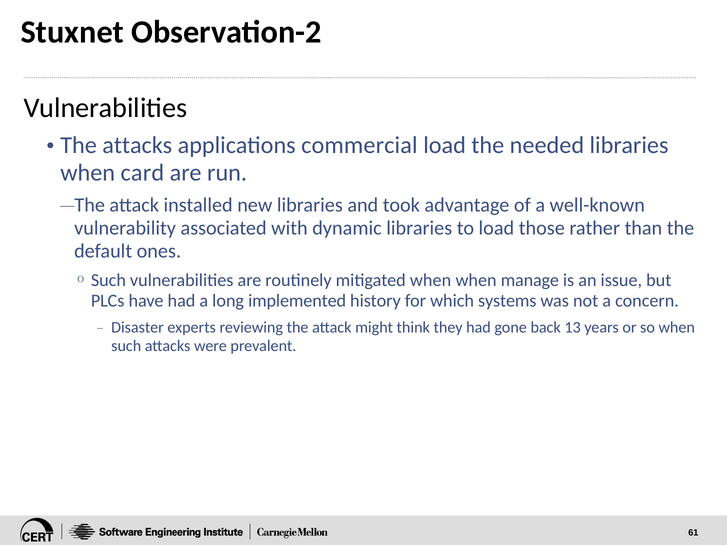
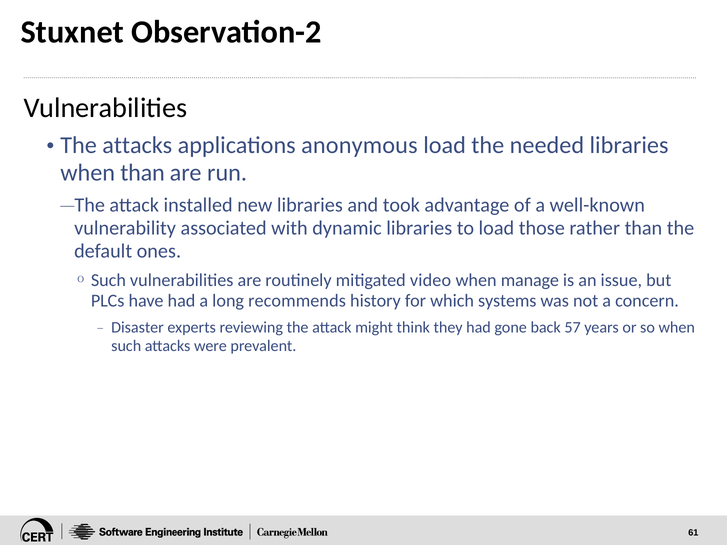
commercial: commercial -> anonymous (359, 145)
when card: card -> than (143, 173)
mitigated when: when -> video (431, 280)
implemented: implemented -> recommends (297, 301)
13: 13 -> 57 (573, 328)
